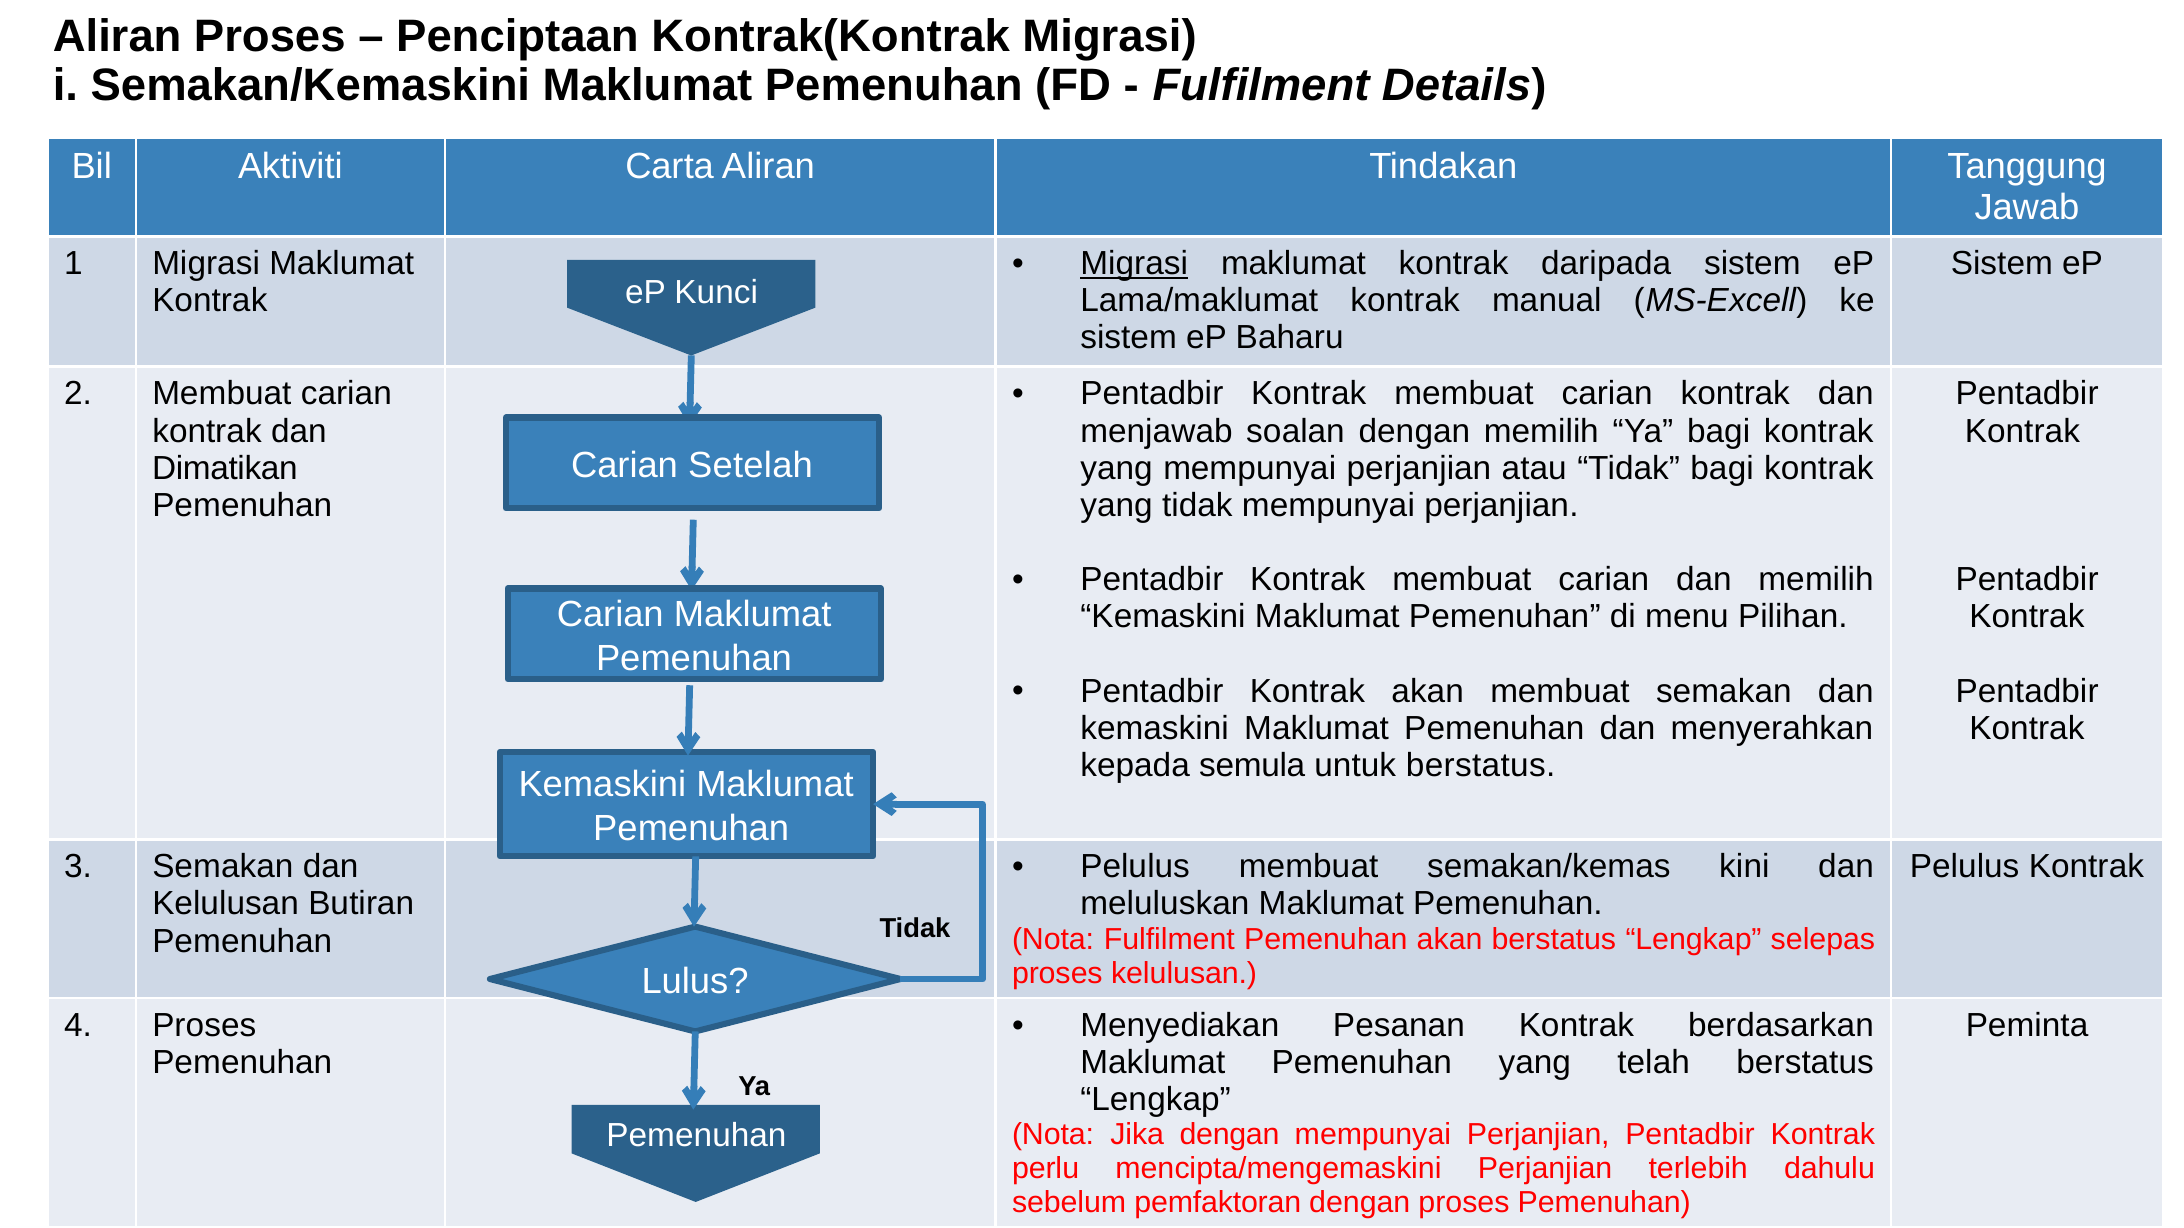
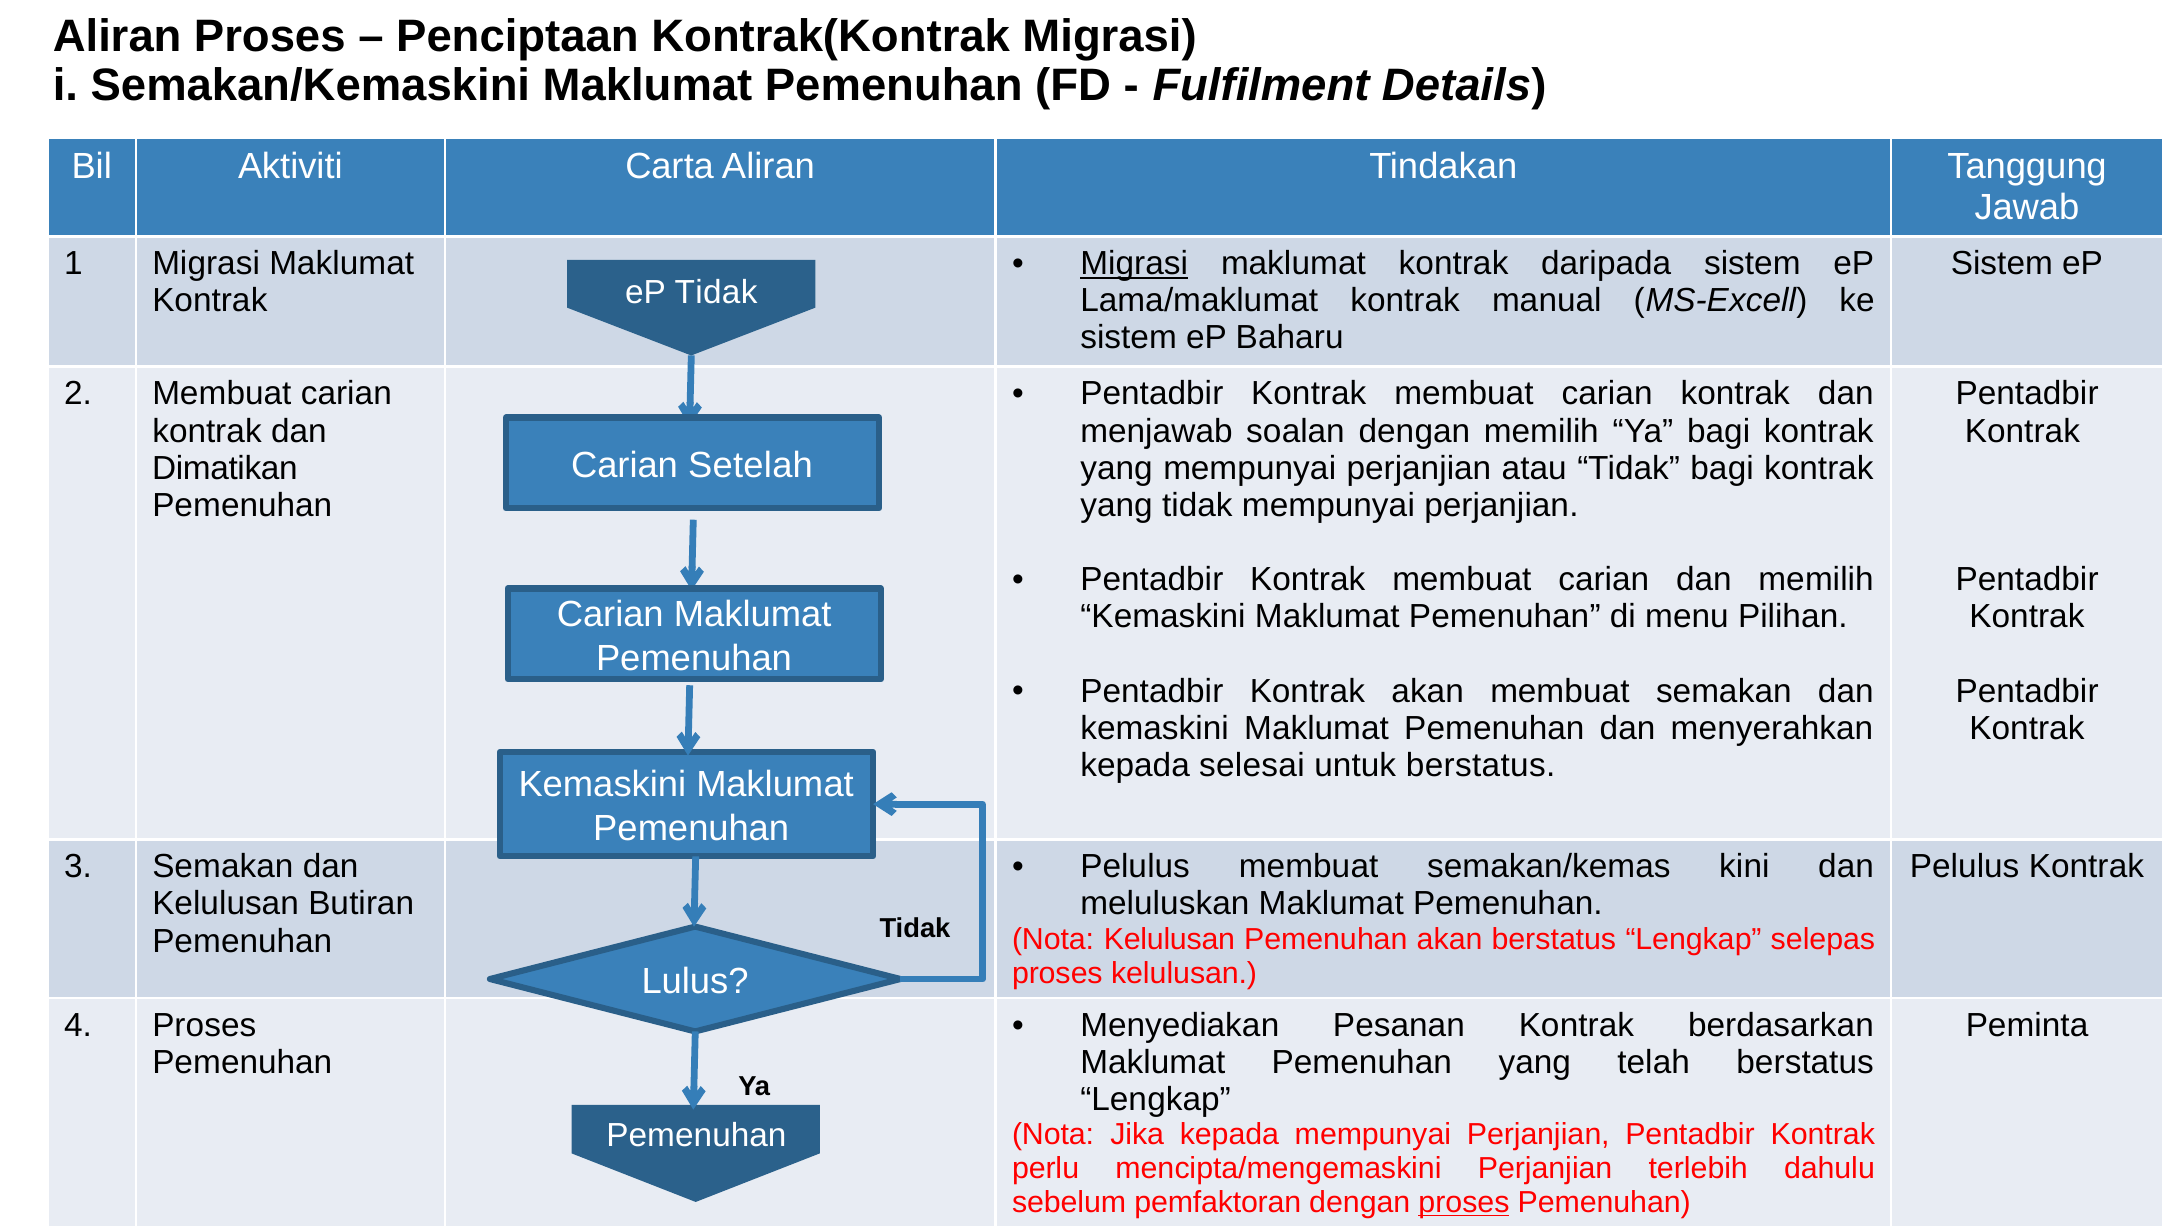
eP Kunci: Kunci -> Tidak (716, 293)
semula: semula -> selesai (1252, 766)
Nota Fulfilment: Fulfilment -> Kelulusan (1169, 940)
Jika dengan: dengan -> kepada (1229, 1135)
proses underline: none -> present (1464, 1203)
